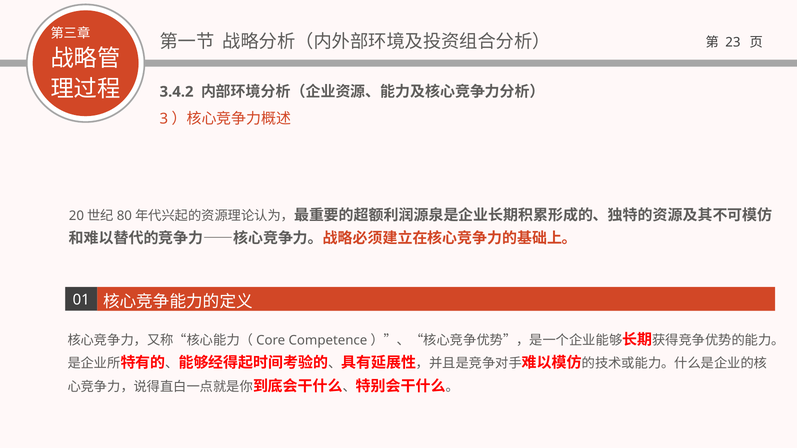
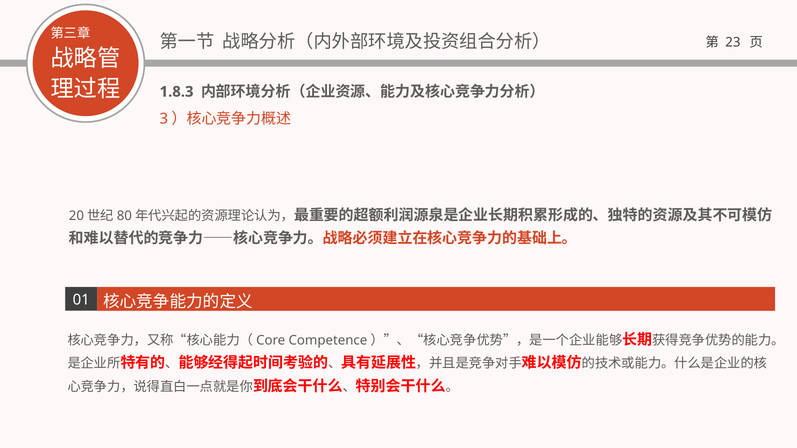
3.4.2: 3.4.2 -> 1.8.3 (177, 92)
